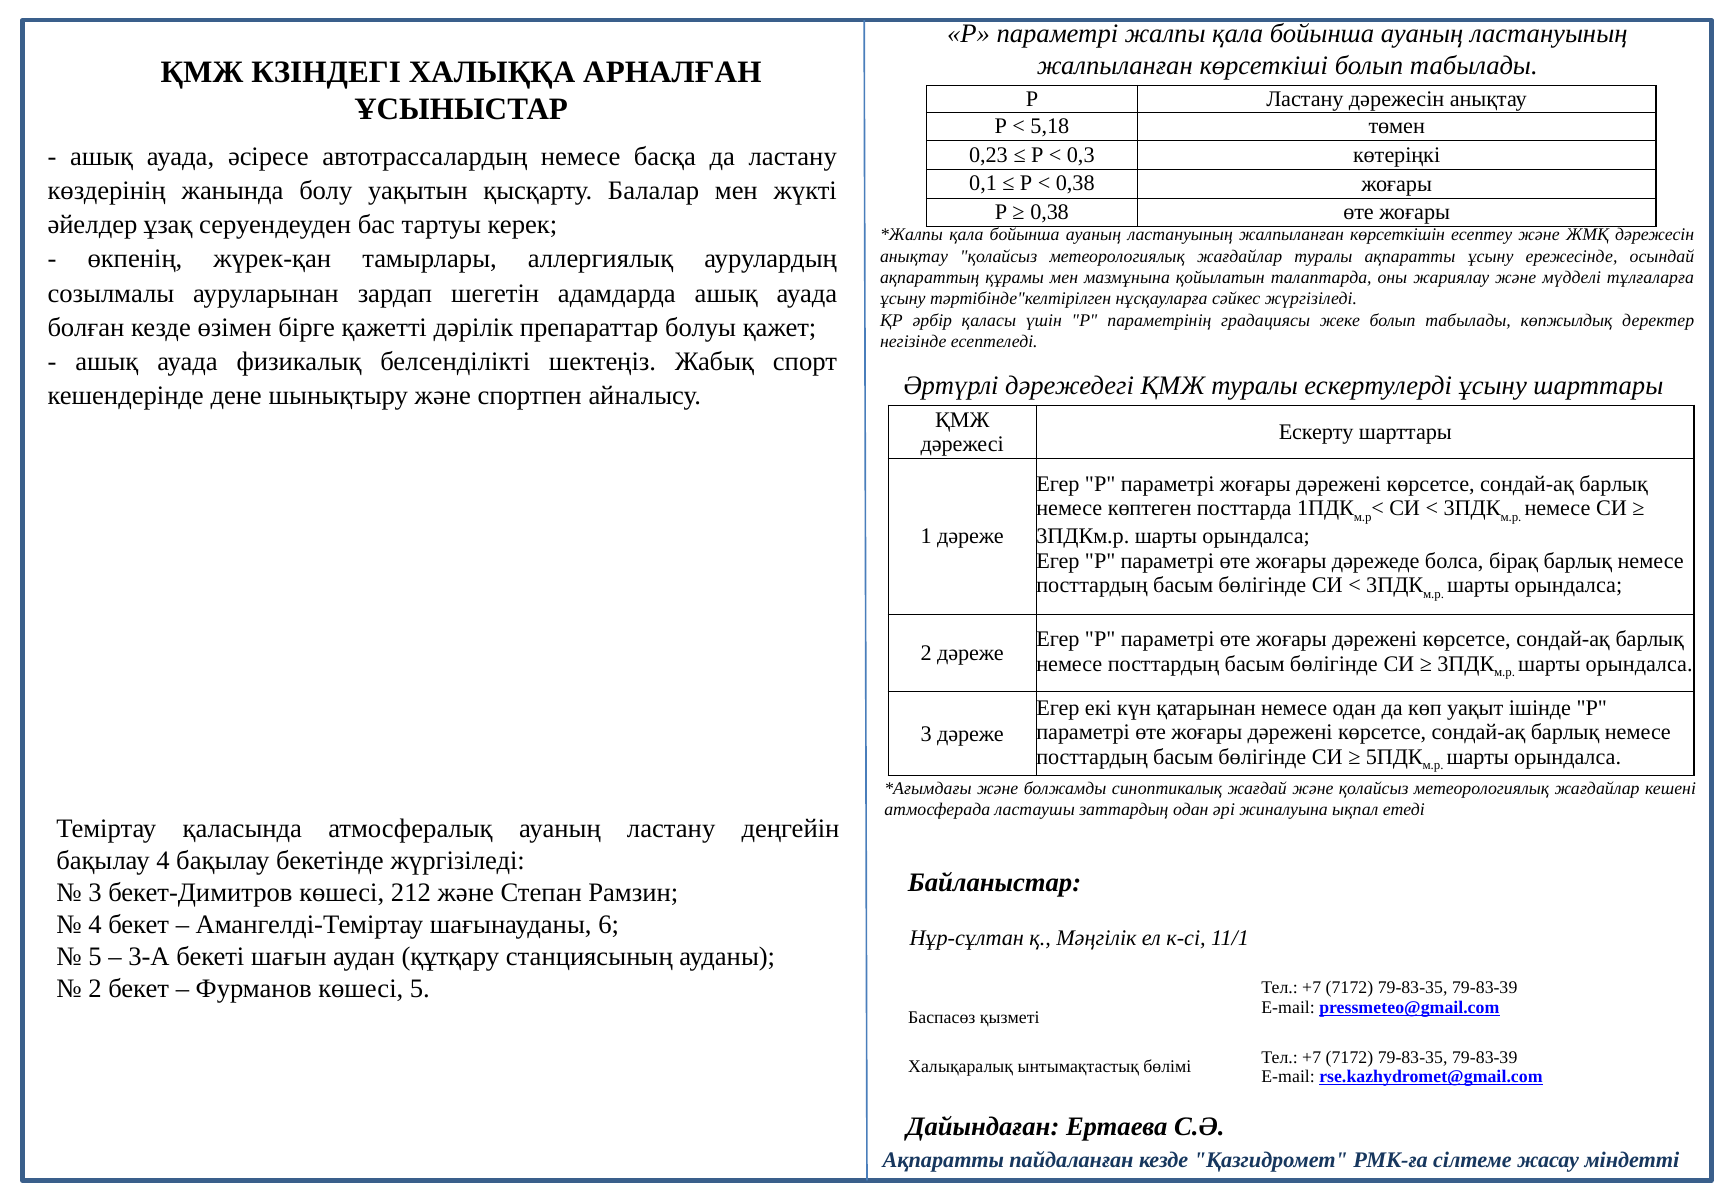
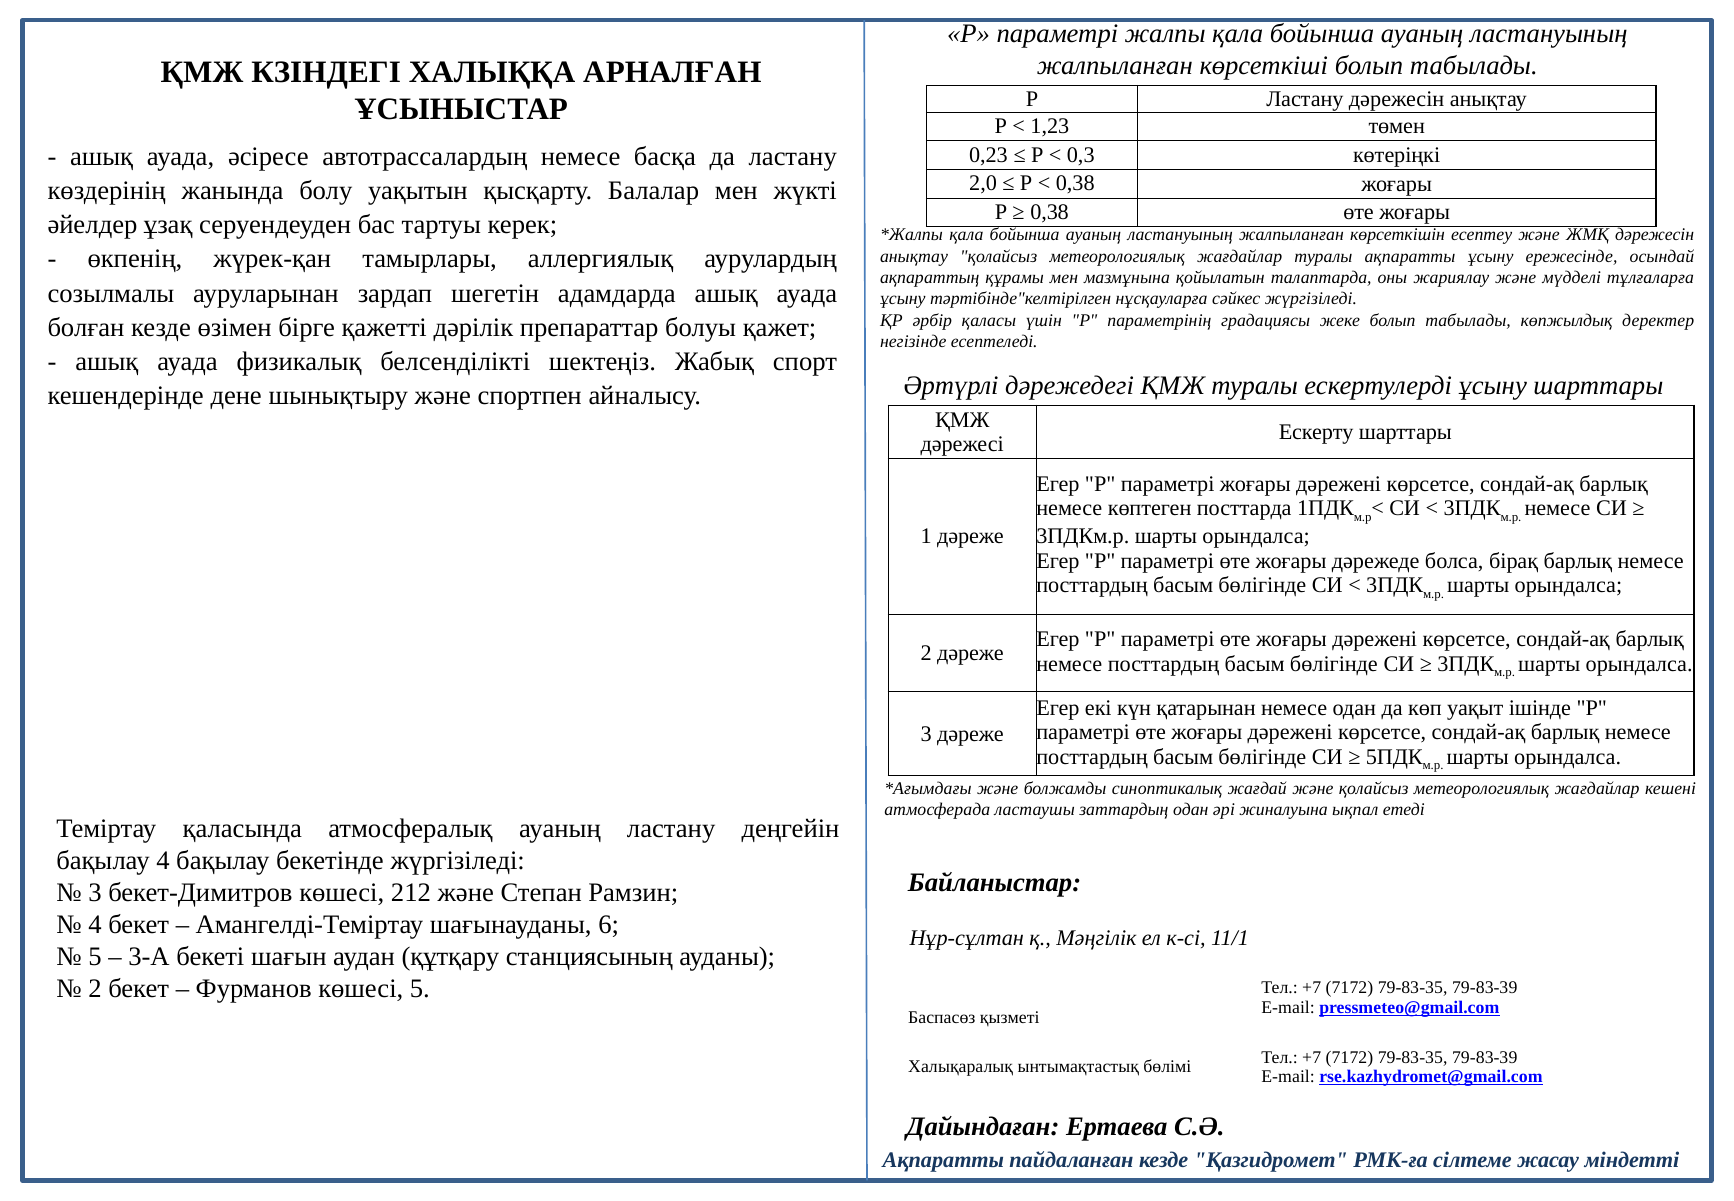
5,18: 5,18 -> 1,23 (1050, 126)
0,1: 0,1 -> 2,0 (983, 183)
